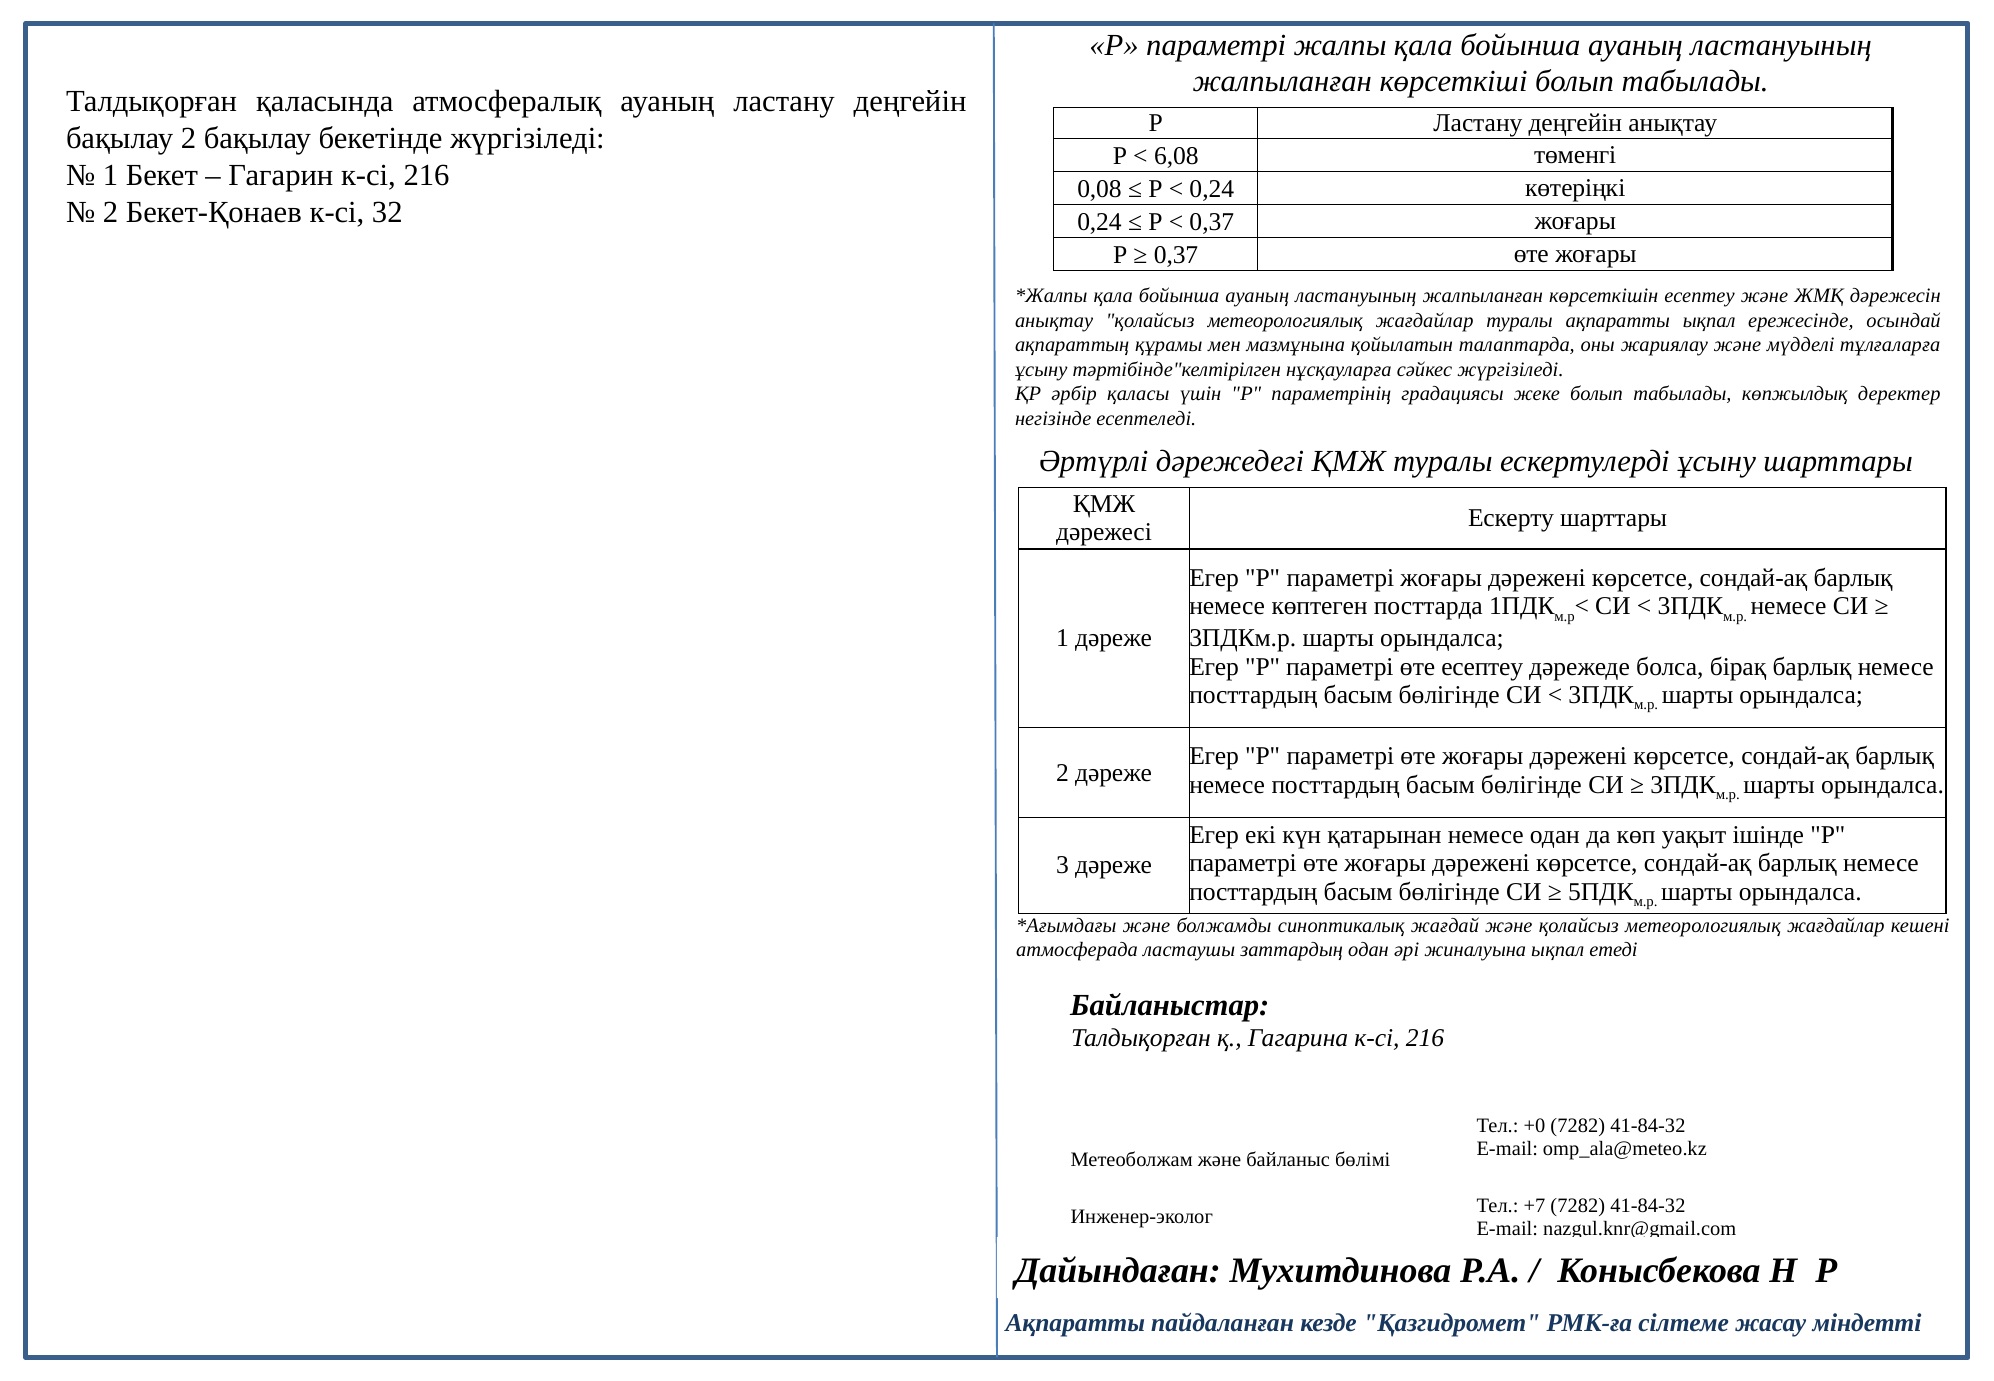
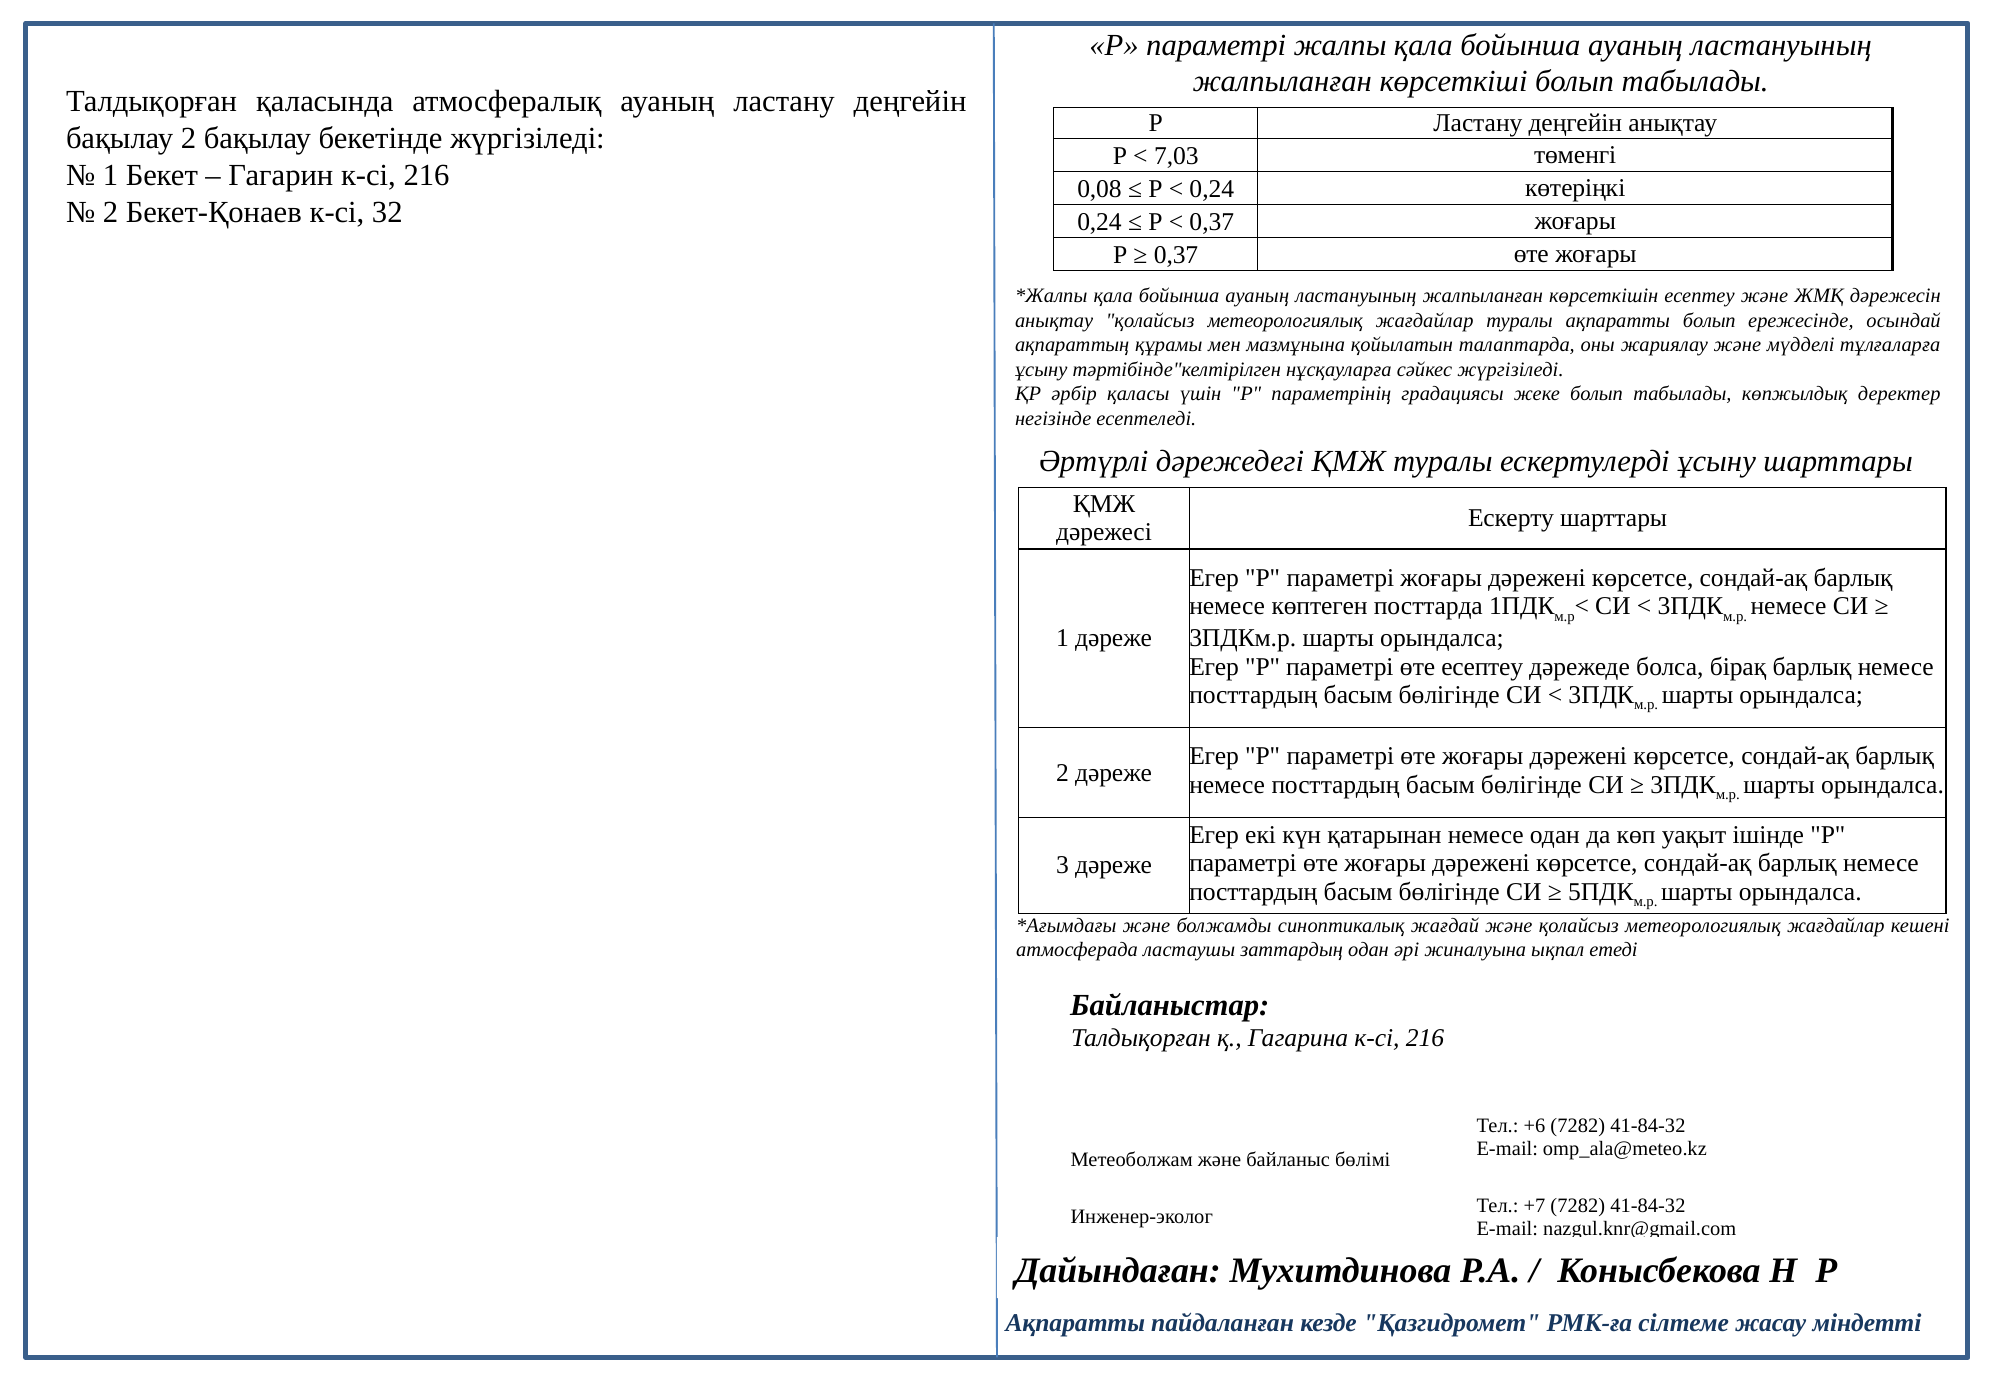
6,08: 6,08 -> 7,03 (1176, 156)
ақпаратты ықпал: ықпал -> болып (1709, 320)
+0: +0 -> +6 (1534, 1125)
